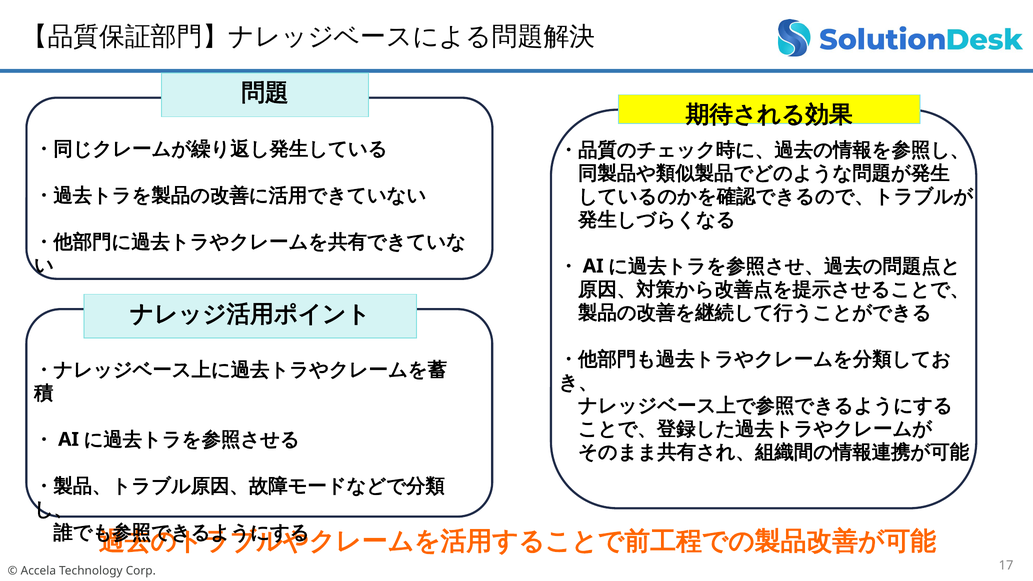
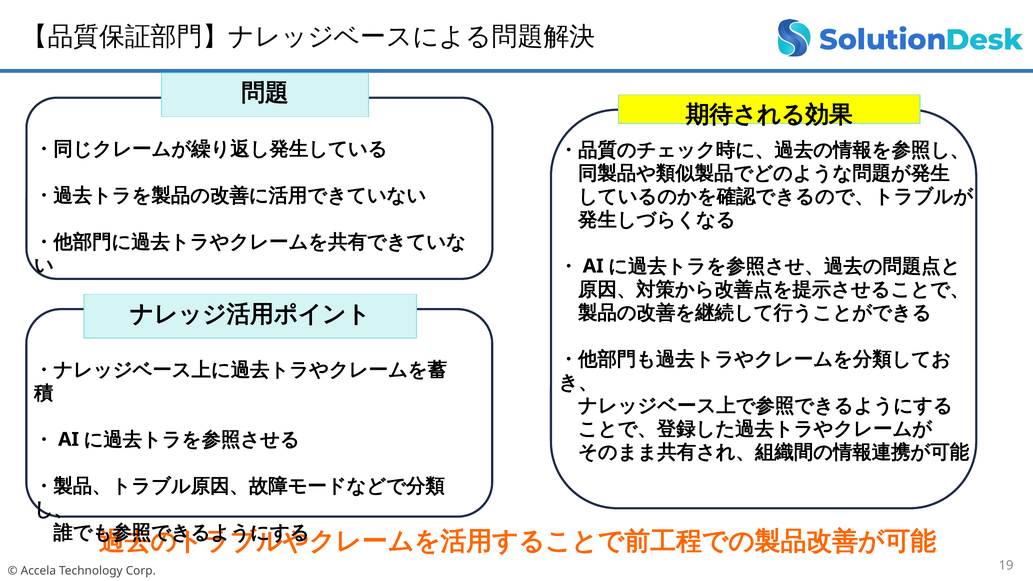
17: 17 -> 19 (1006, 565)
